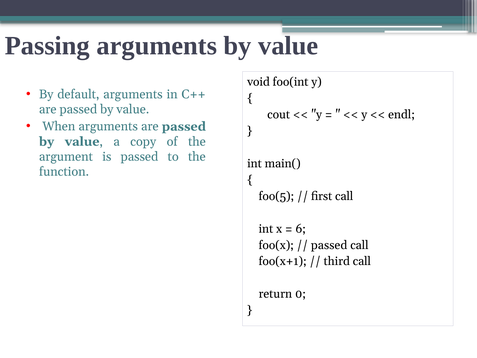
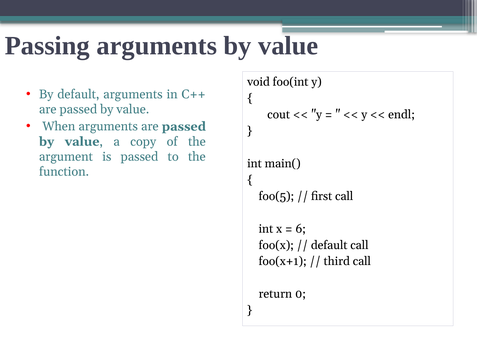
passed: passed -> default (329, 245)
